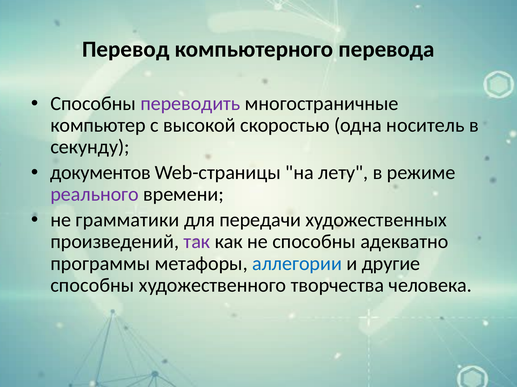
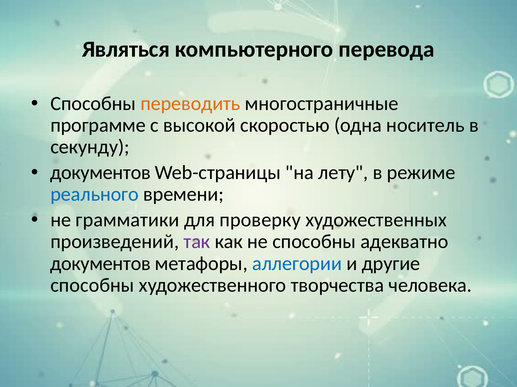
Перевод: Перевод -> Являться (126, 49)
переводить colour: purple -> orange (190, 104)
компьютер: компьютер -> программе (98, 126)
реального colour: purple -> blue (95, 195)
передачи: передачи -> проверку (260, 220)
программы: программы -> документов (100, 264)
